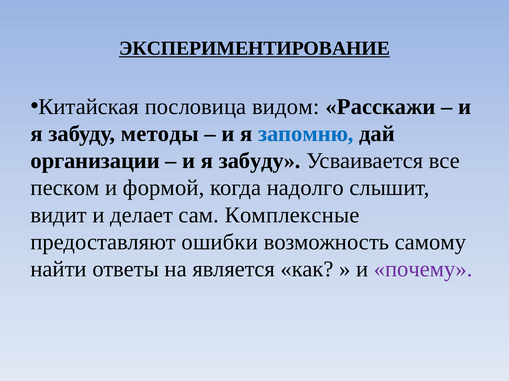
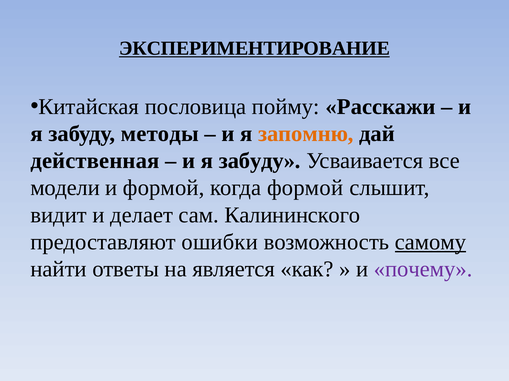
видом: видом -> пойму (286, 107)
запомню colour: blue -> orange (306, 134)
организации: организации -> действенная (95, 161)
песком: песком -> модели (65, 188)
когда надолго: надолго -> формой (305, 188)
Комплексные: Комплексные -> Калининского (292, 215)
самому underline: none -> present (430, 243)
